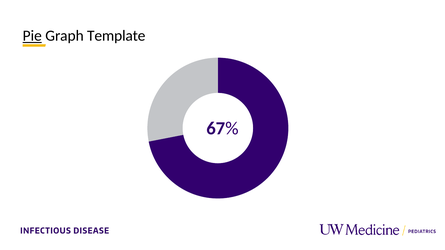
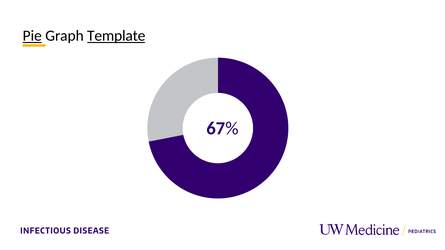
Template underline: none -> present (116, 36)
